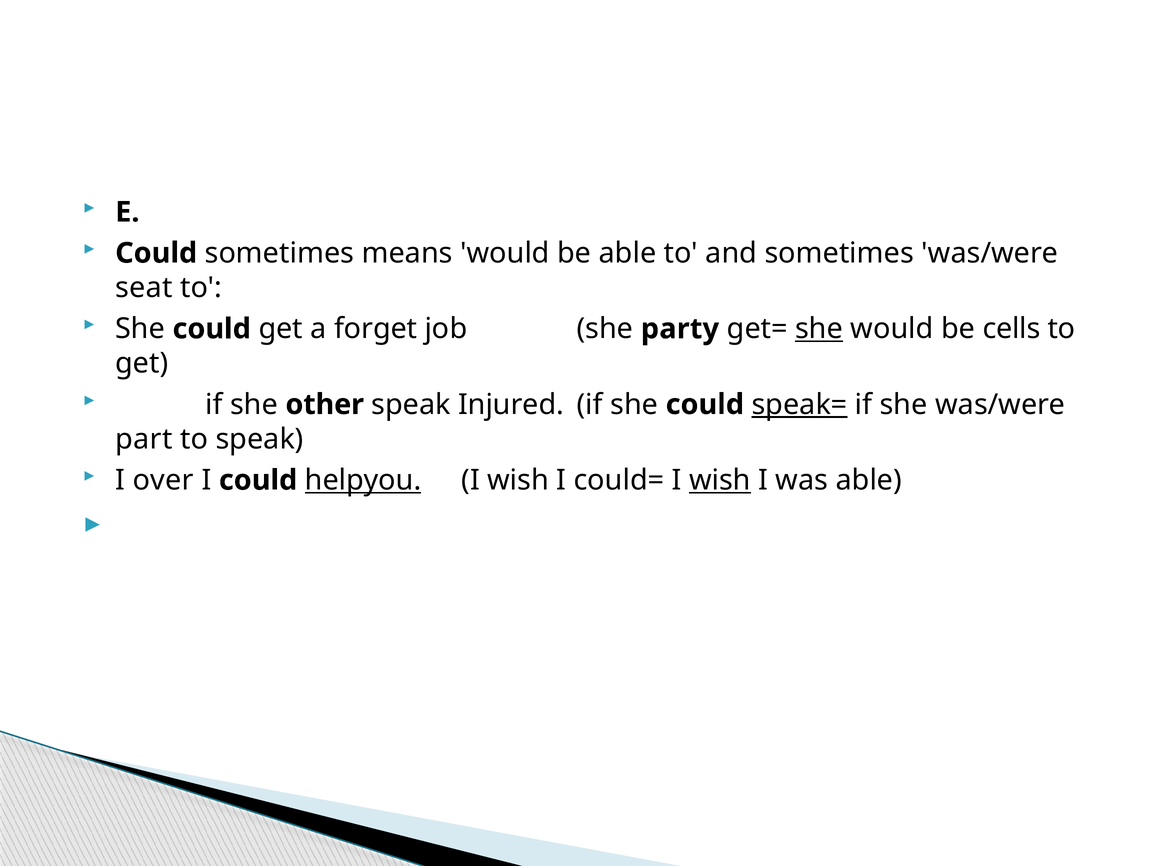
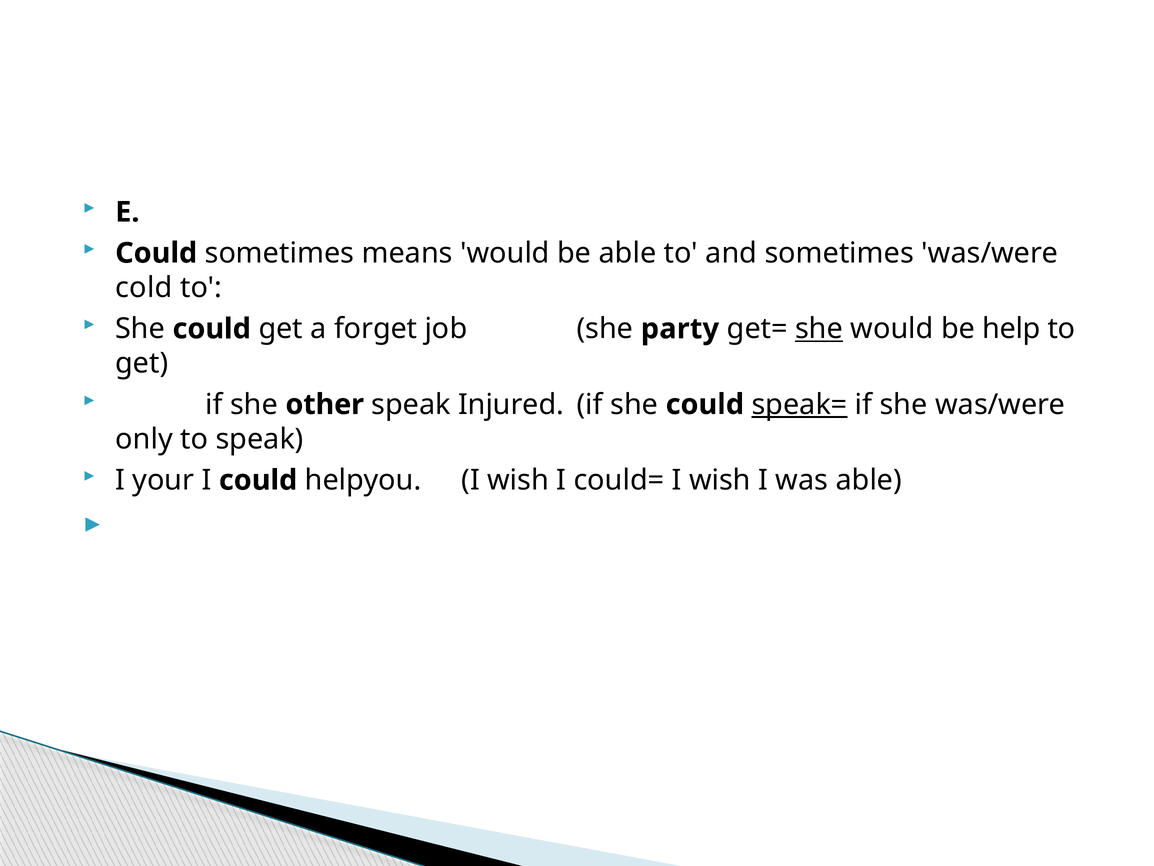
seat: seat -> cold (144, 288)
cells: cells -> help (1012, 329)
part: part -> only (144, 439)
over: over -> your (163, 480)
helpyou underline: present -> none (363, 480)
wish underline: present -> none (720, 480)
